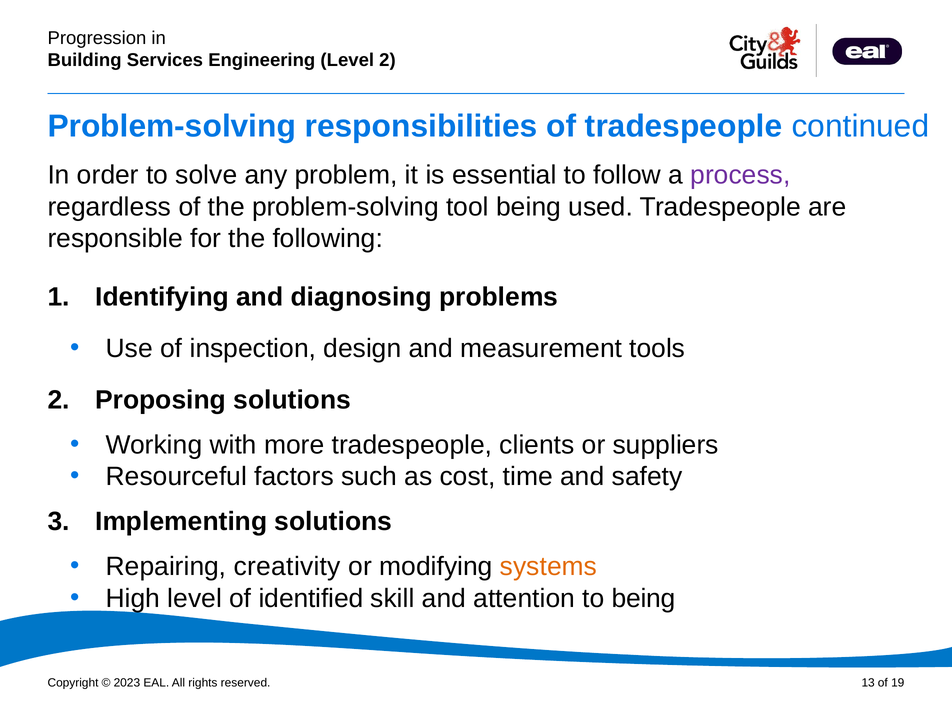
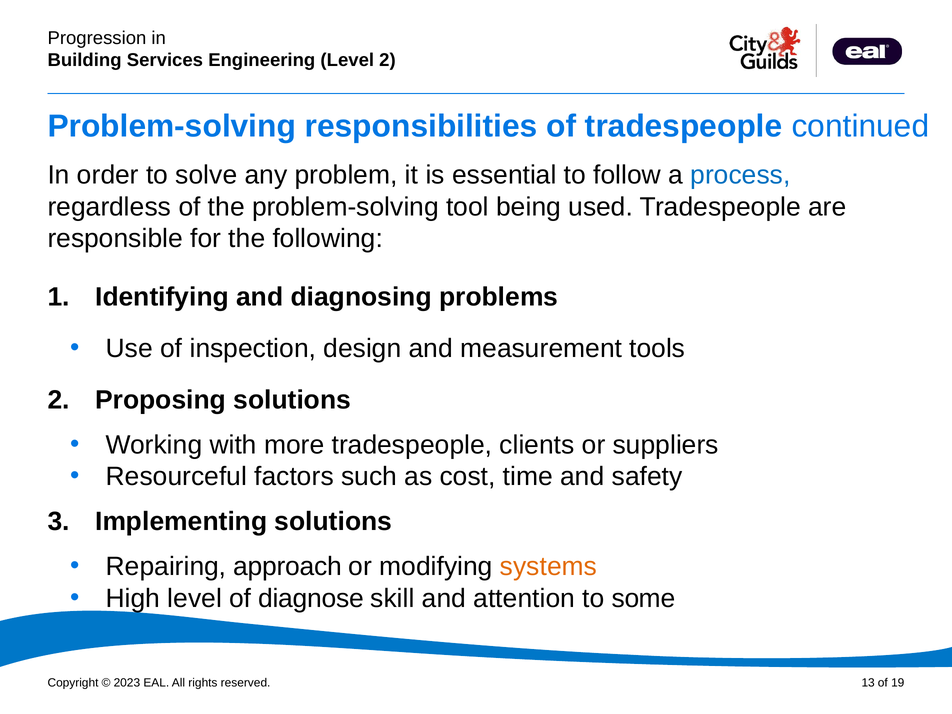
process colour: purple -> blue (740, 175)
creativity: creativity -> approach (288, 567)
identified: identified -> diagnose (311, 598)
to being: being -> some (644, 598)
